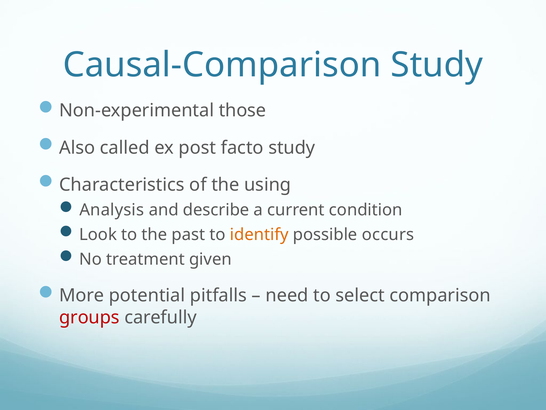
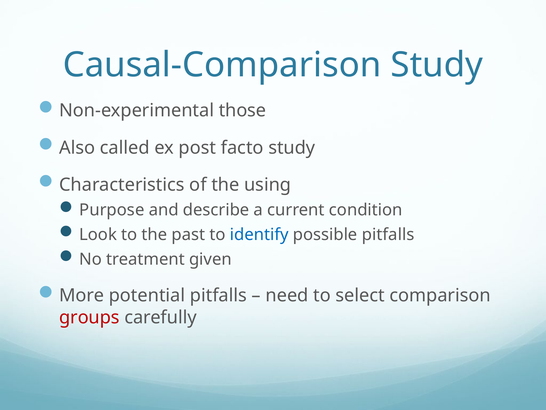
Analysis: Analysis -> Purpose (112, 210)
identify colour: orange -> blue (259, 234)
possible occurs: occurs -> pitfalls (388, 234)
